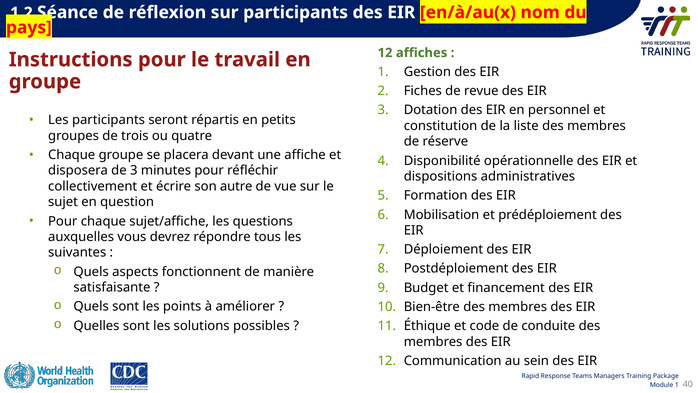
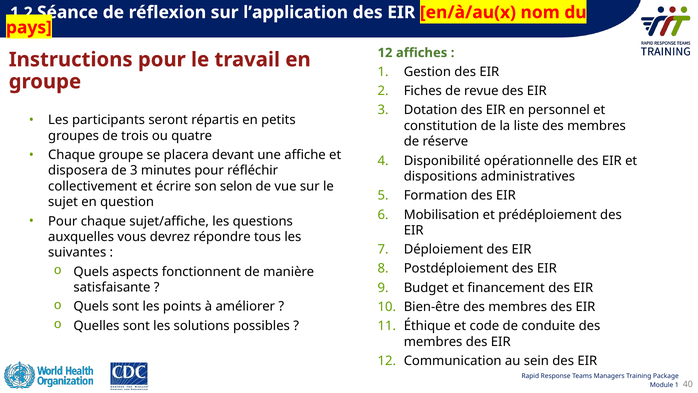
sur participants: participants -> lʼapplication (296, 12)
autre: autre -> selon (236, 186)
